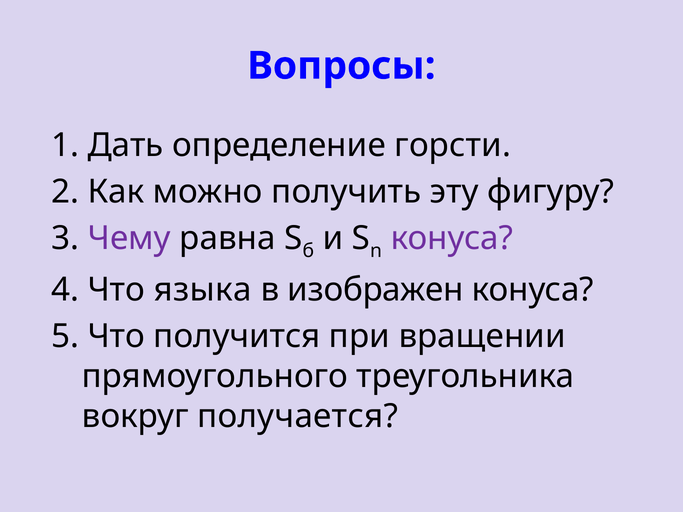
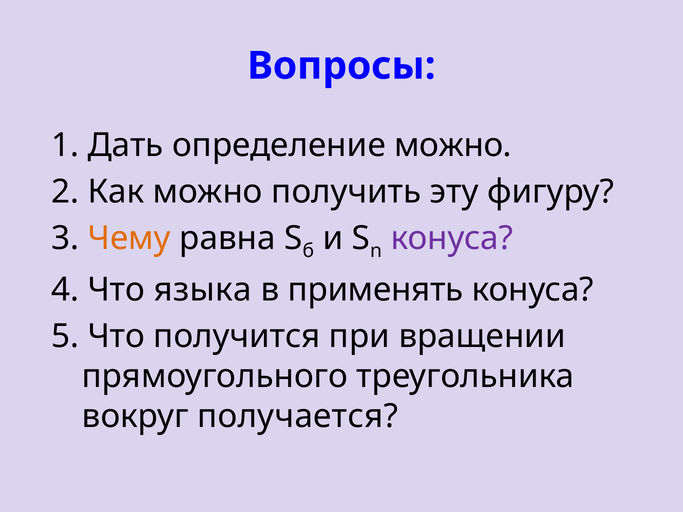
определение горсти: горсти -> можно (453, 145)
Чему colour: purple -> orange (129, 238)
изображен: изображен -> применять (376, 290)
